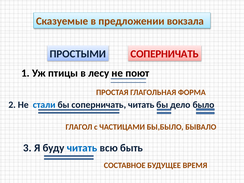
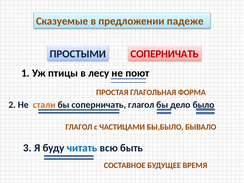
вокзала: вокзала -> падеже (185, 21)
стали colour: blue -> orange (44, 105)
соперничать читать: читать -> глагол (141, 105)
